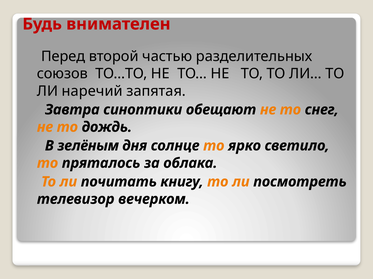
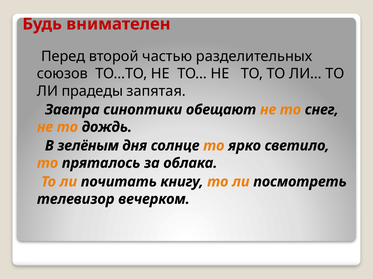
наречий: наречий -> прадеды (92, 91)
